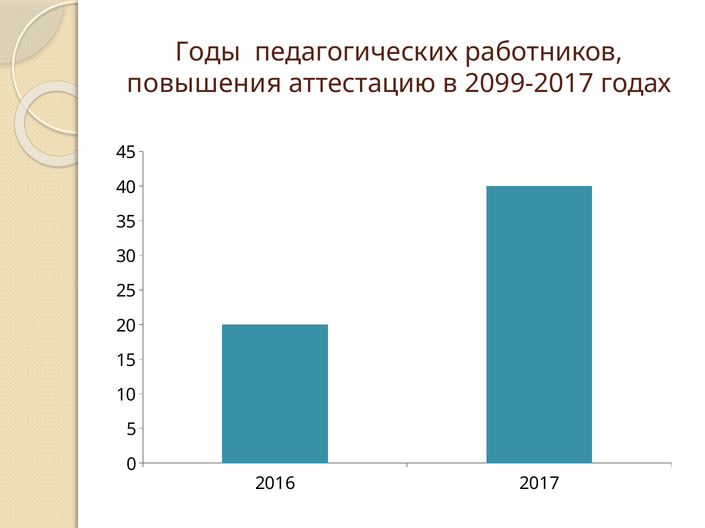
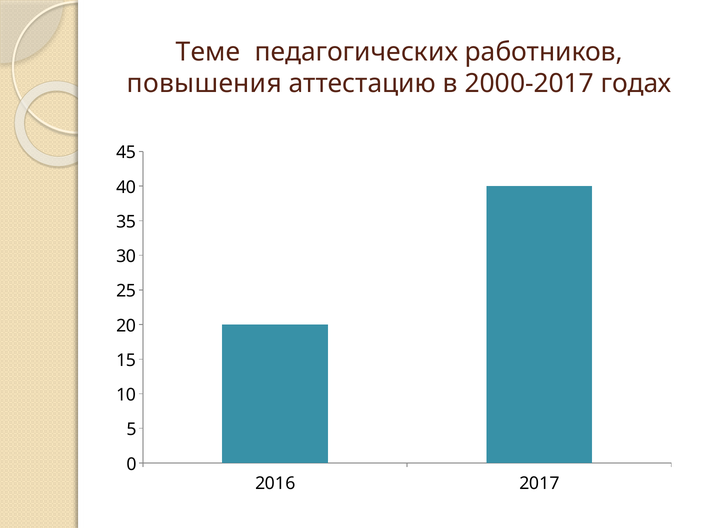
Годы: Годы -> Теме (208, 52)
2099-2017: 2099-2017 -> 2000-2017 (529, 84)
